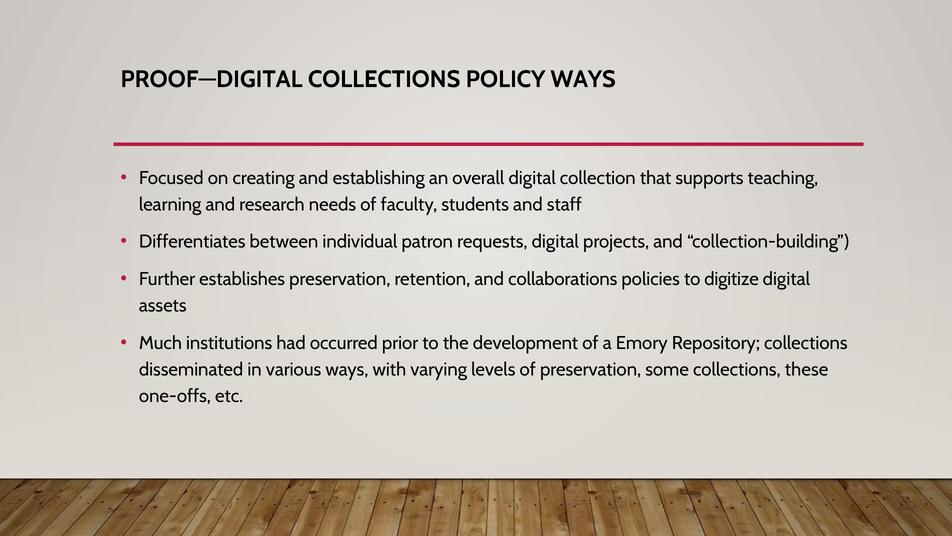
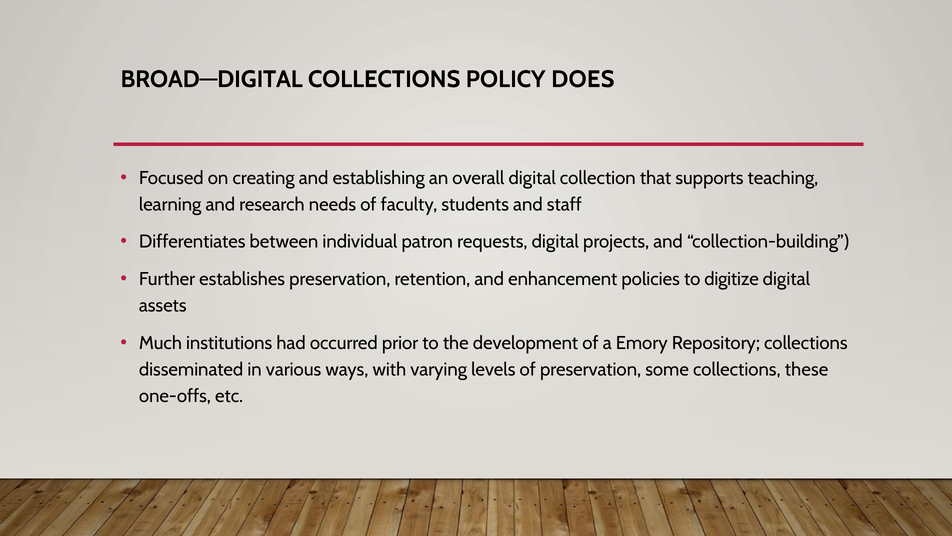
PROOF—DIGITAL: PROOF—DIGITAL -> BROAD—DIGITAL (212, 79)
POLICY WAYS: WAYS -> DOES (583, 79)
collaborations: collaborations -> enhancement (563, 279)
